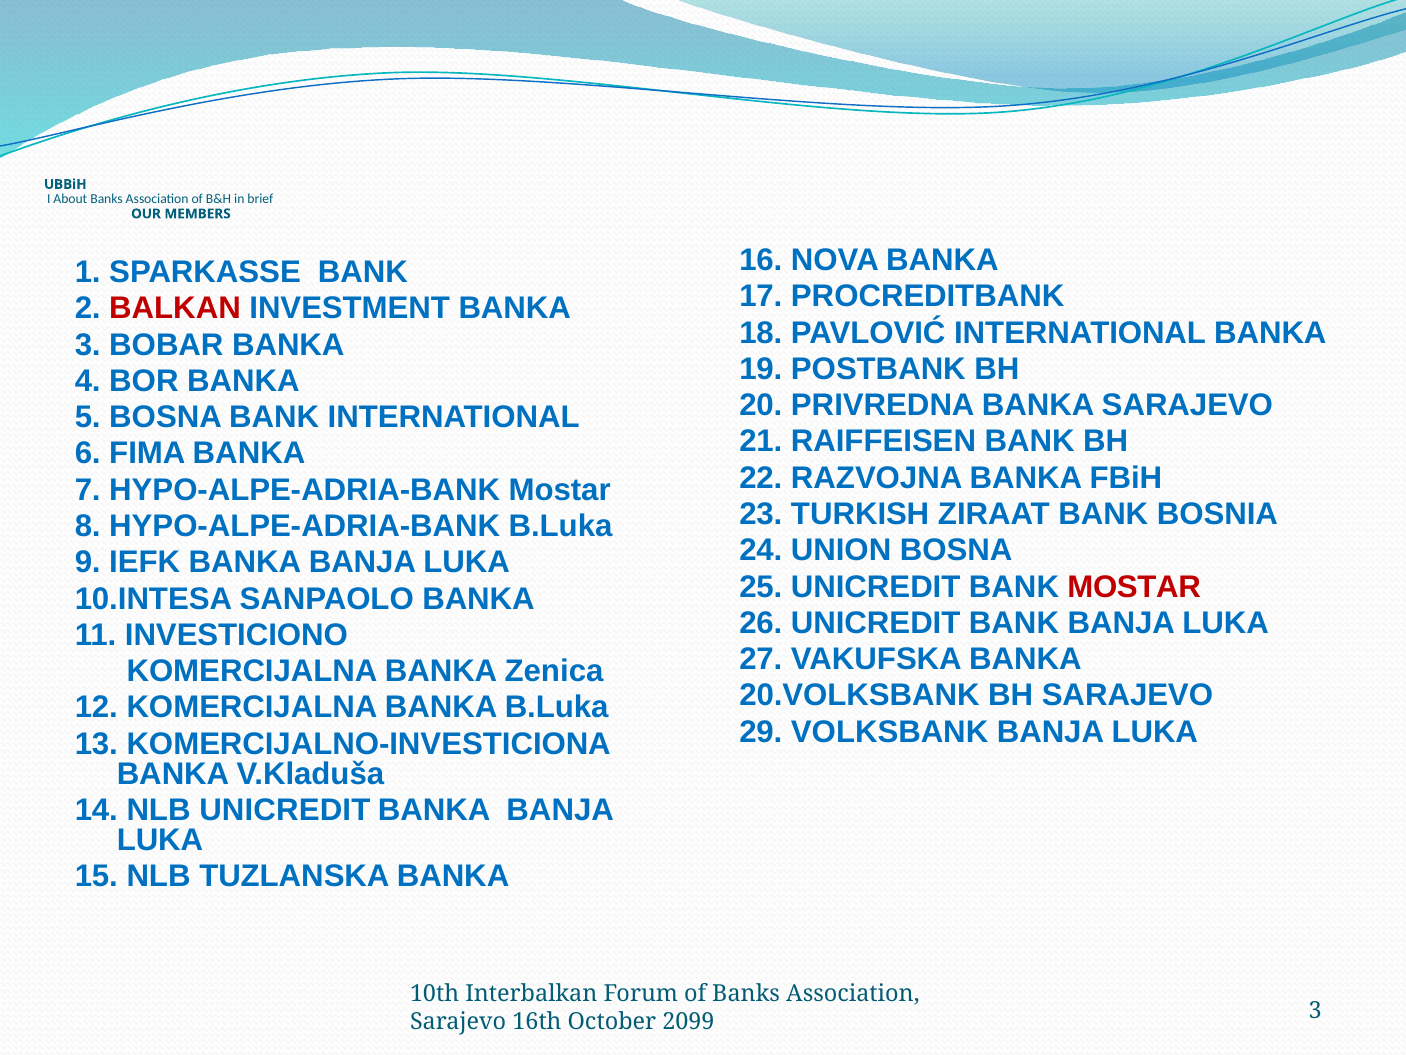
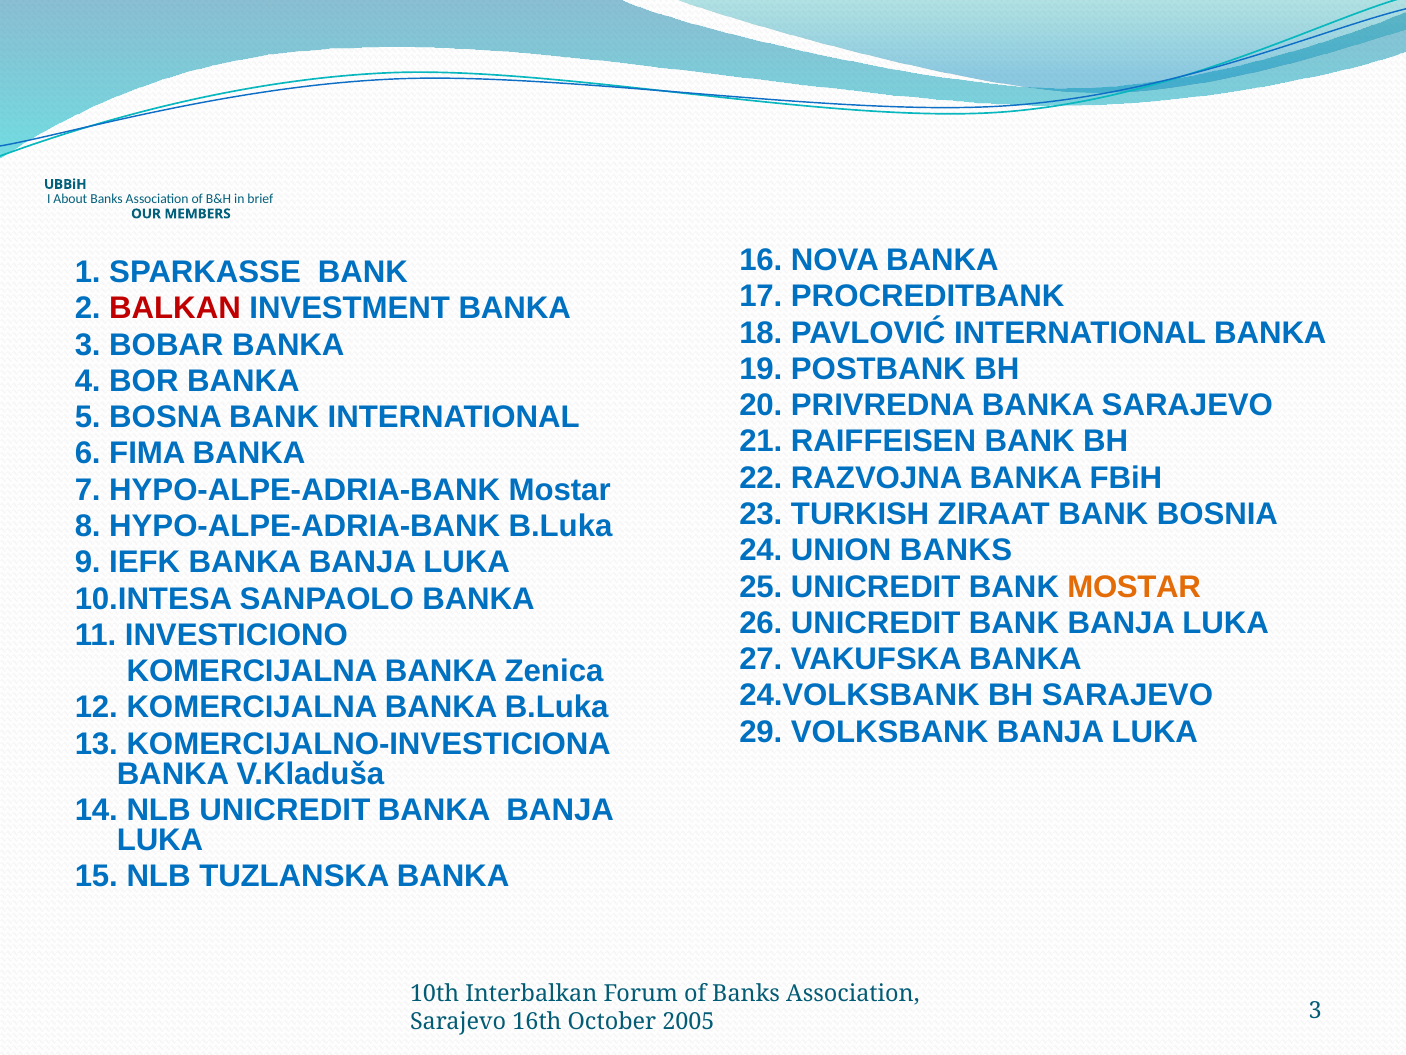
UNION BOSNA: BOSNA -> BANKS (956, 550)
MOSTAR colour: red -> orange (1134, 586)
20.VOLKSBANK: 20.VOLKSBANK -> 24.VOLKSBANK (859, 695)
2099: 2099 -> 2005 (688, 1021)
